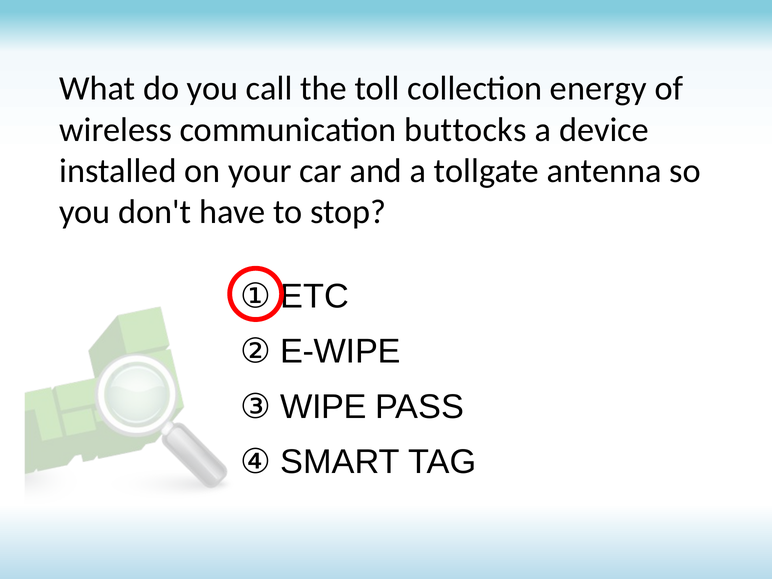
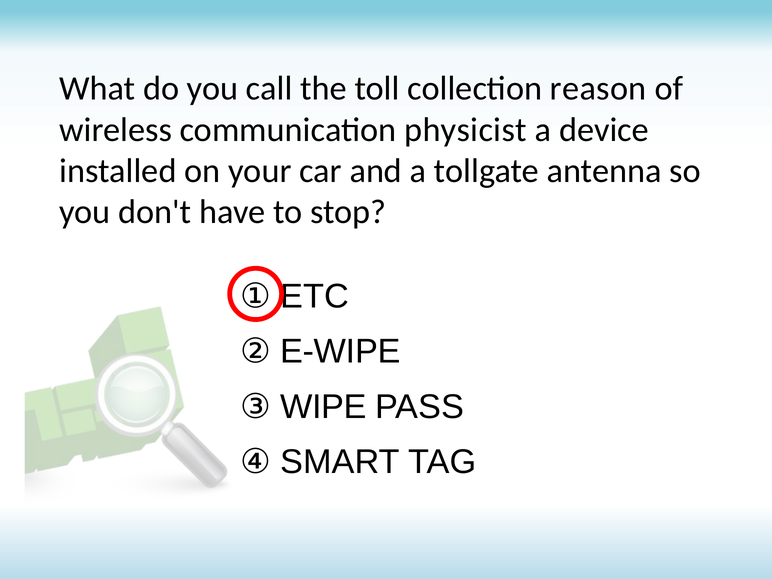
energy: energy -> reason (598, 89)
buttocks: buttocks -> physicist (465, 130)
